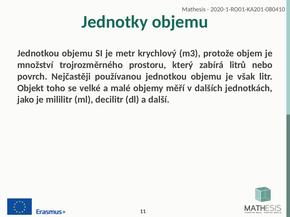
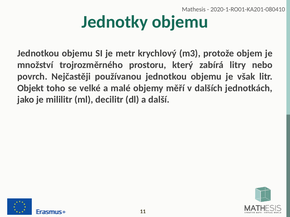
litrů: litrů -> litry (238, 65)
